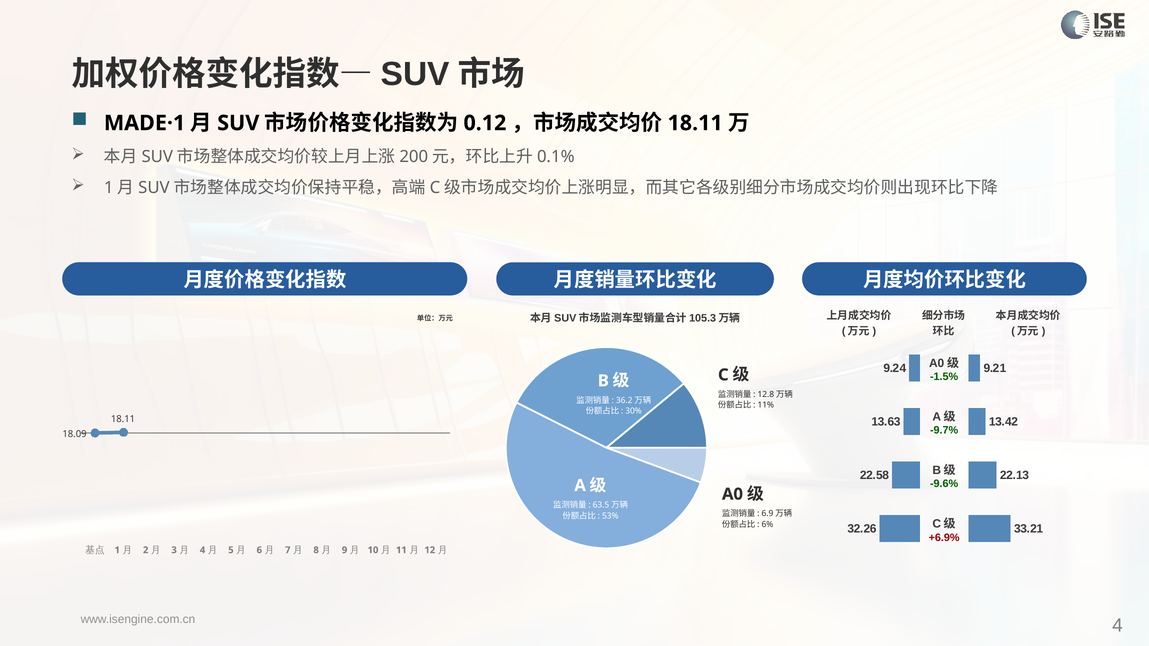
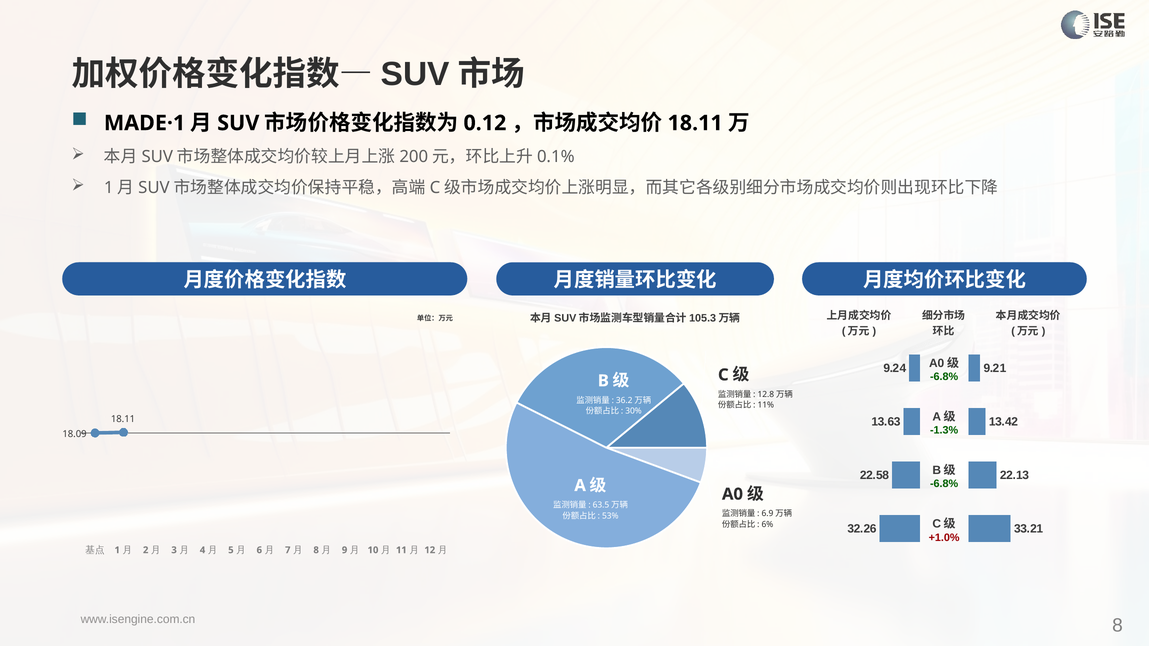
-1.5%: -1.5% -> -6.8% (944, 377)
-9.7%: -9.7% -> -1.3% (944, 431)
-9.6%: -9.6% -> -6.8% (944, 484)
+6.9%: +6.9% -> +1.0% (944, 538)
4: 4 -> 8 (1117, 626)
